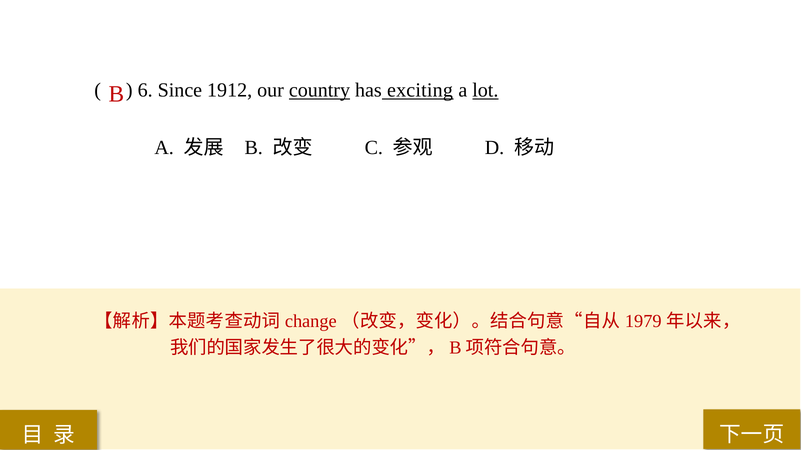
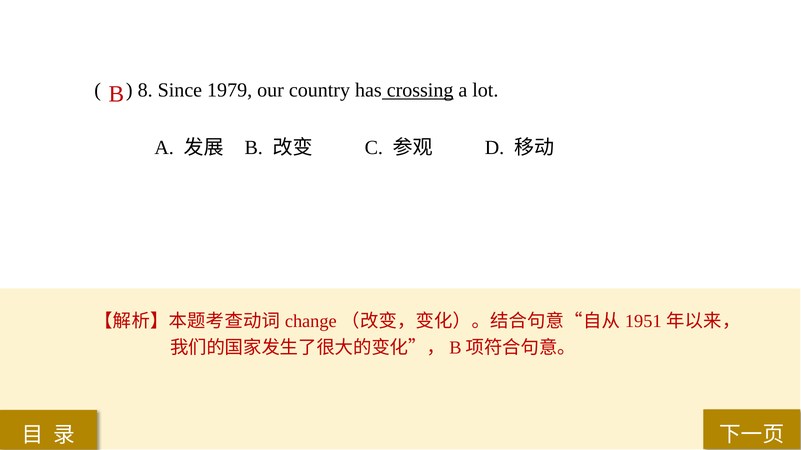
6: 6 -> 8 (145, 90)
1912: 1912 -> 1979 (230, 90)
country underline: present -> none (319, 90)
exciting: exciting -> crossing (420, 90)
lot underline: present -> none (485, 90)
1979: 1979 -> 1951 (643, 322)
